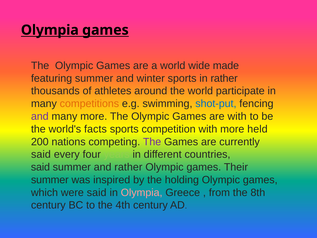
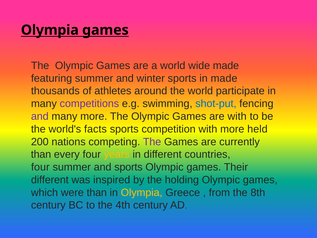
in rather: rather -> made (224, 78)
competitions colour: orange -> purple (89, 104)
said: said -> than (41, 154)
years colour: light green -> yellow (117, 154)
said: said -> four (40, 167)
and rather: rather -> sports (128, 167)
summer: summer -> different (50, 180)
were said: said -> than (97, 192)
Olympia colour: pink -> yellow (142, 192)
